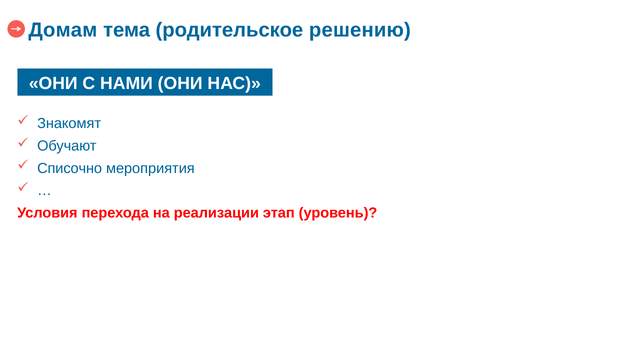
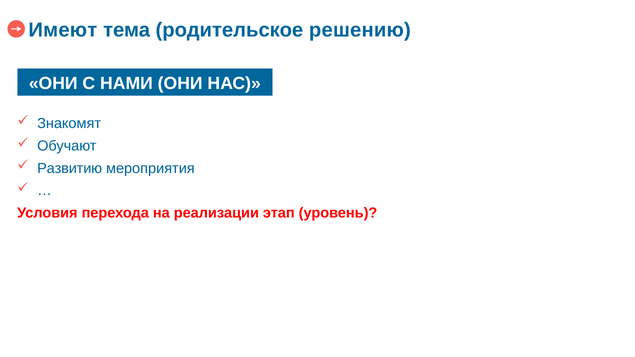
Домам: Домам -> Имеют (63, 30)
Списочно: Списочно -> Развитию (70, 168)
